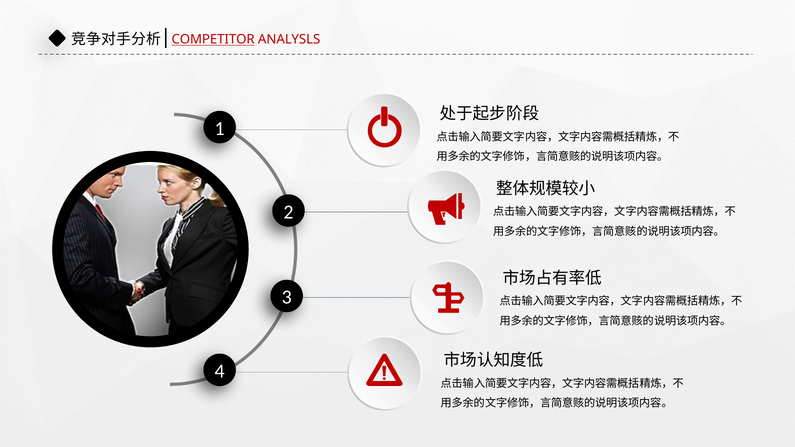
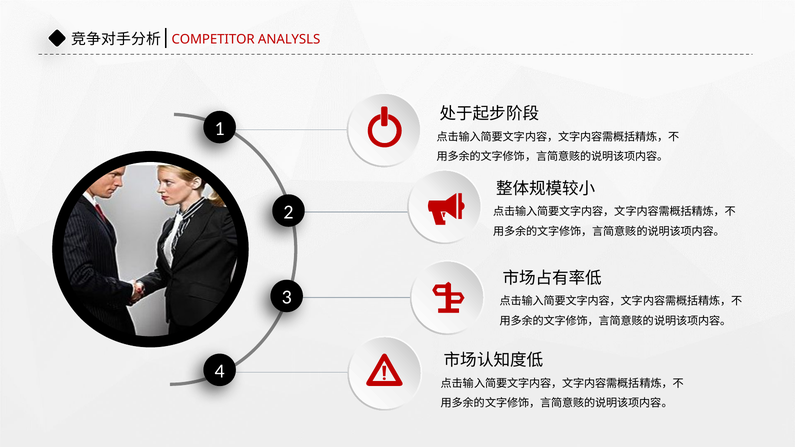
COMPETITOR underline: present -> none (213, 40)
